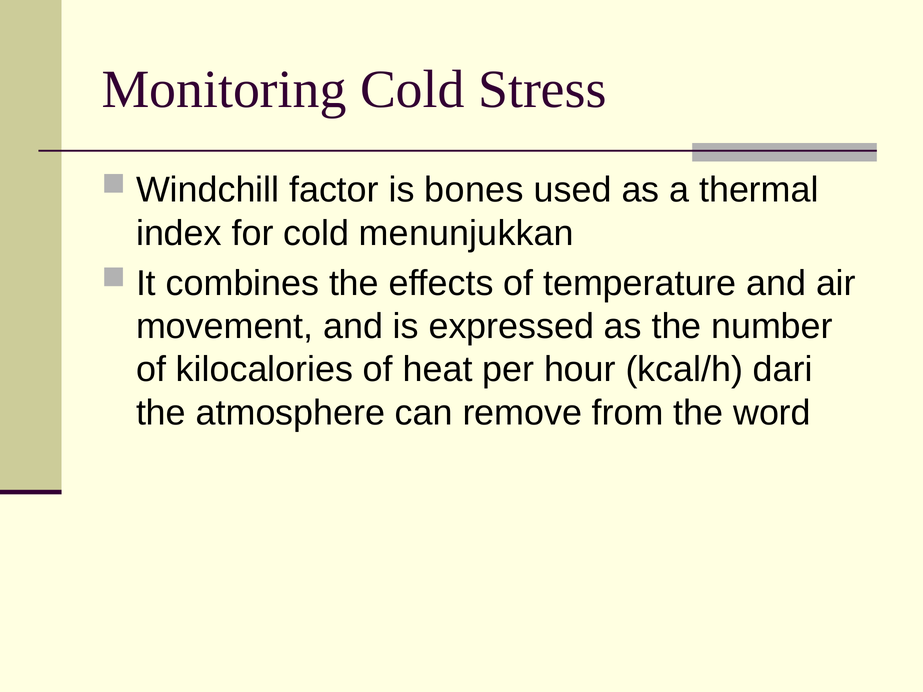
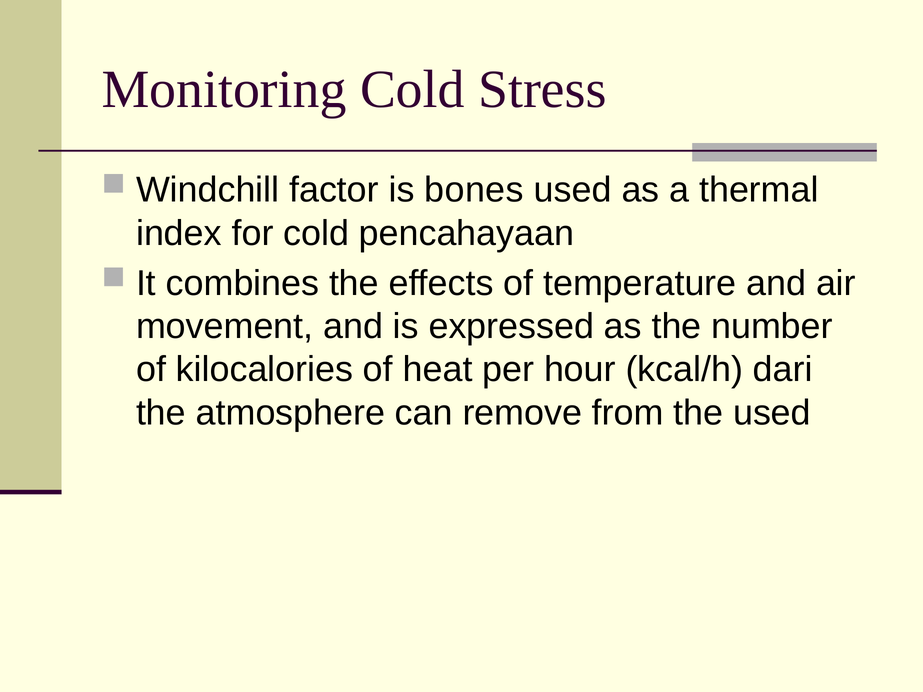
menunjukkan: menunjukkan -> pencahayaan (466, 233)
the word: word -> used (772, 413)
